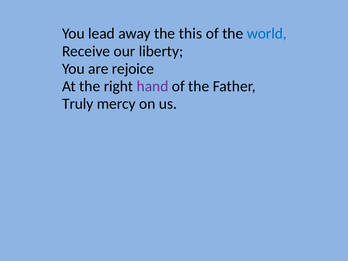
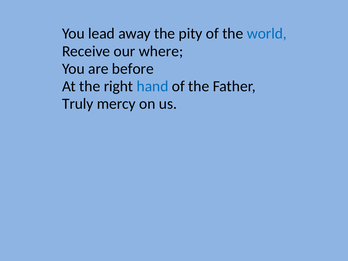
this: this -> pity (191, 34)
liberty: liberty -> where (161, 51)
rejoice: rejoice -> before (133, 69)
hand colour: purple -> blue (153, 86)
